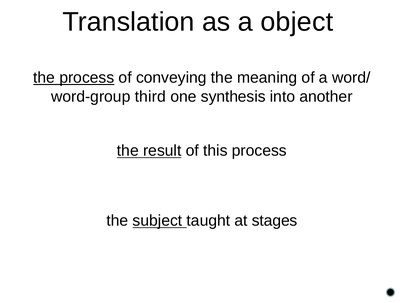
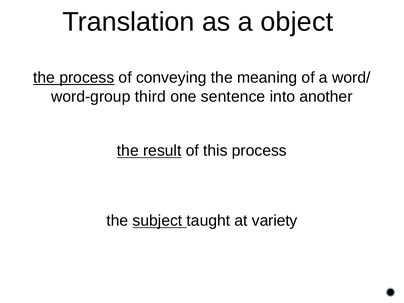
synthesis: synthesis -> sentence (233, 97)
stages: stages -> variety (275, 221)
